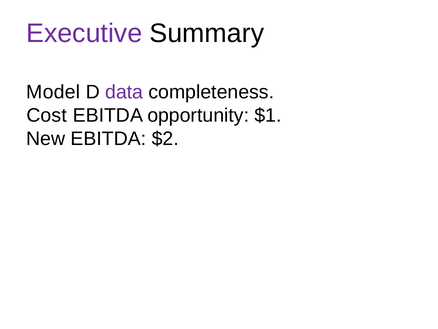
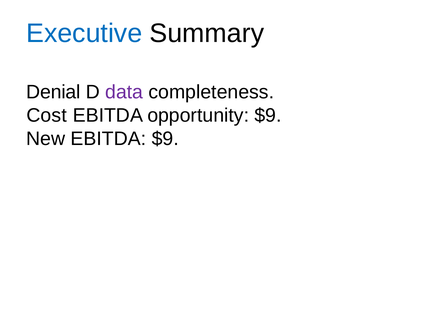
Executive colour: purple -> blue (84, 33)
Model: Model -> Denial (53, 92)
opportunity $1: $1 -> $9 (268, 115)
EBITDA $2: $2 -> $9 (165, 139)
